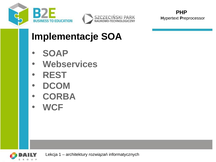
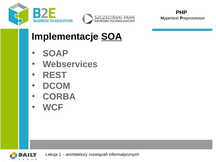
SOA underline: none -> present (112, 37)
